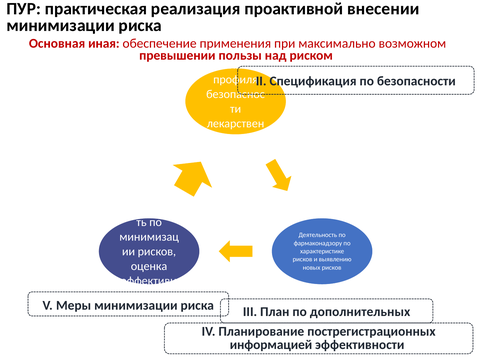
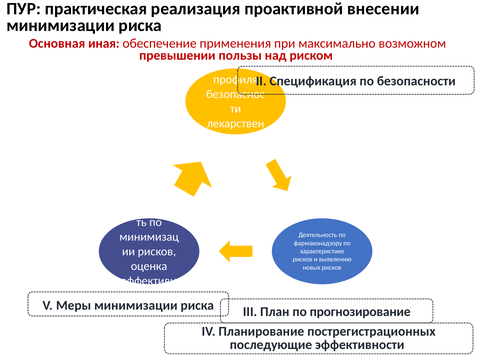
дополнительных: дополнительных -> прогнозирование (360, 312)
информацией: информацией -> последующие (271, 344)
